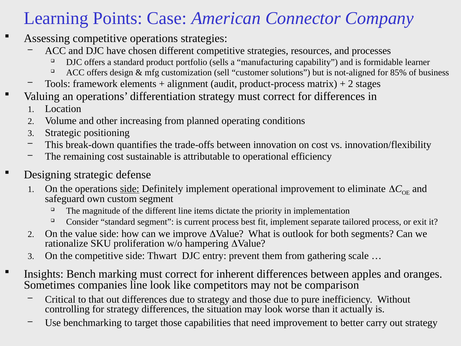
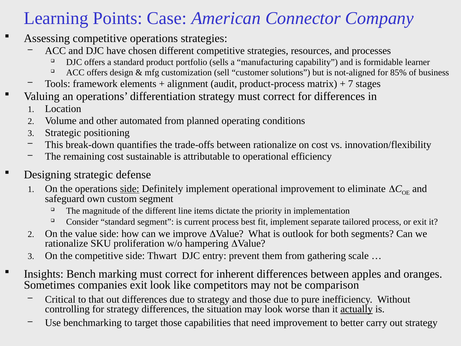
2: 2 -> 7 (351, 84)
increasing: increasing -> automated (141, 121)
between innovation: innovation -> rationalize (275, 145)
companies line: line -> exit (139, 285)
actually underline: none -> present (357, 309)
